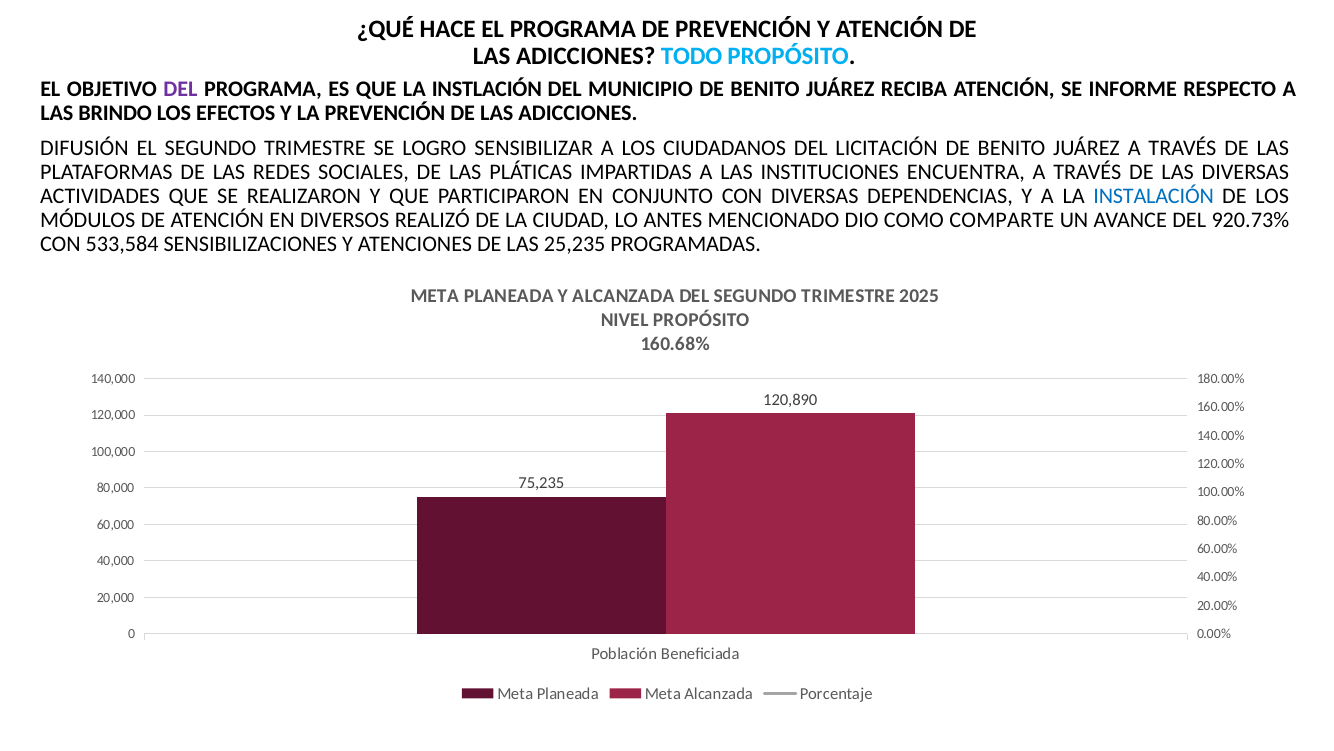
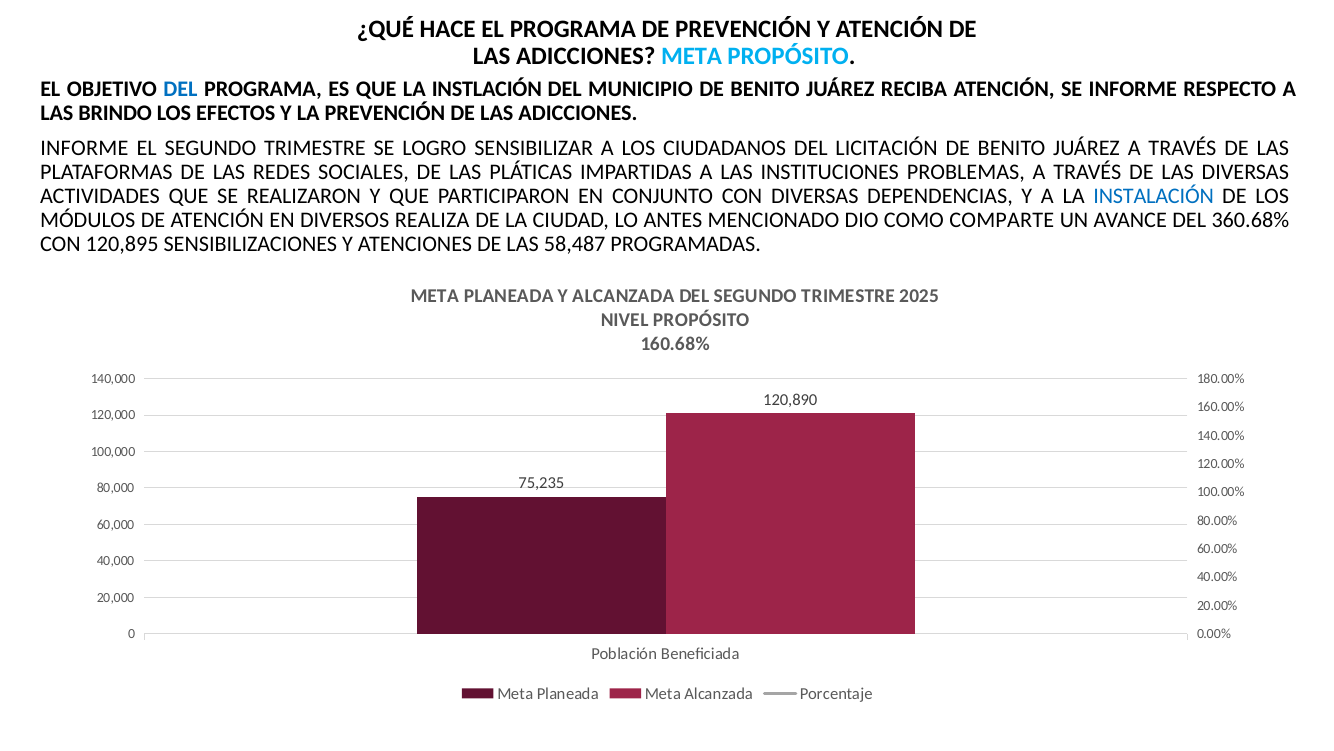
ADICCIONES TODO: TODO -> META (692, 56)
DEL colour: purple -> blue (180, 89)
DIFUSIÓN: DIFUSIÓN -> INFORME (84, 148)
ENCUENTRA: ENCUENTRA -> PROBLEMAS (966, 172)
REALIZÓ: REALIZÓ -> REALIZA (432, 220)
920.73%: 920.73% -> 360.68% (1250, 220)
533,584: 533,584 -> 120,895 (122, 244)
25,235: 25,235 -> 58,487 (575, 244)
